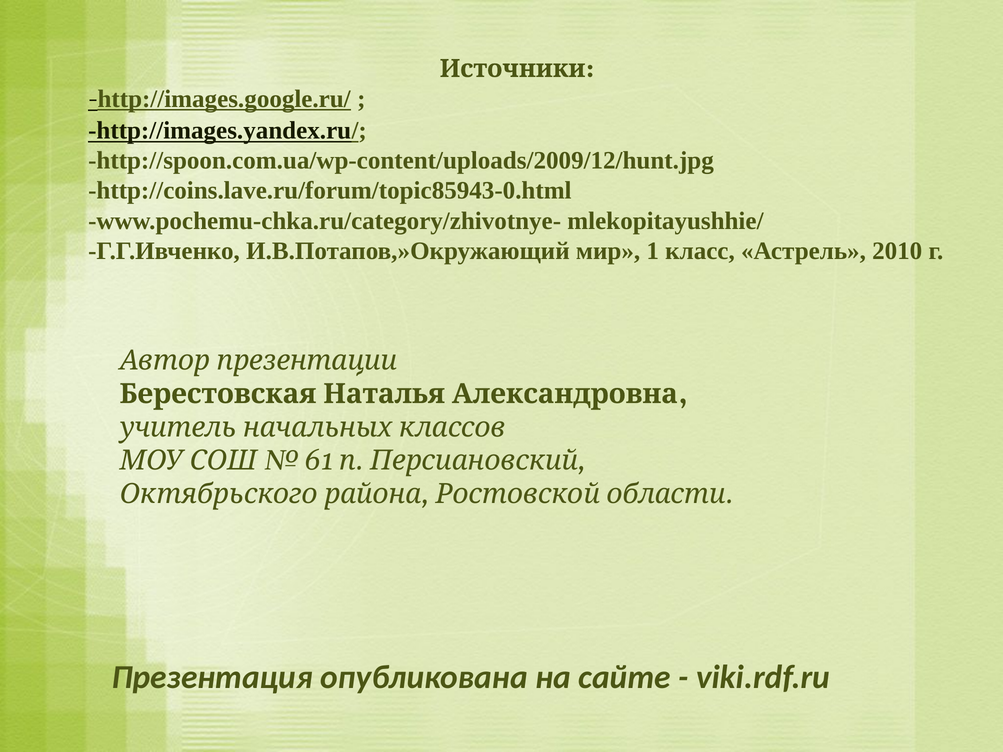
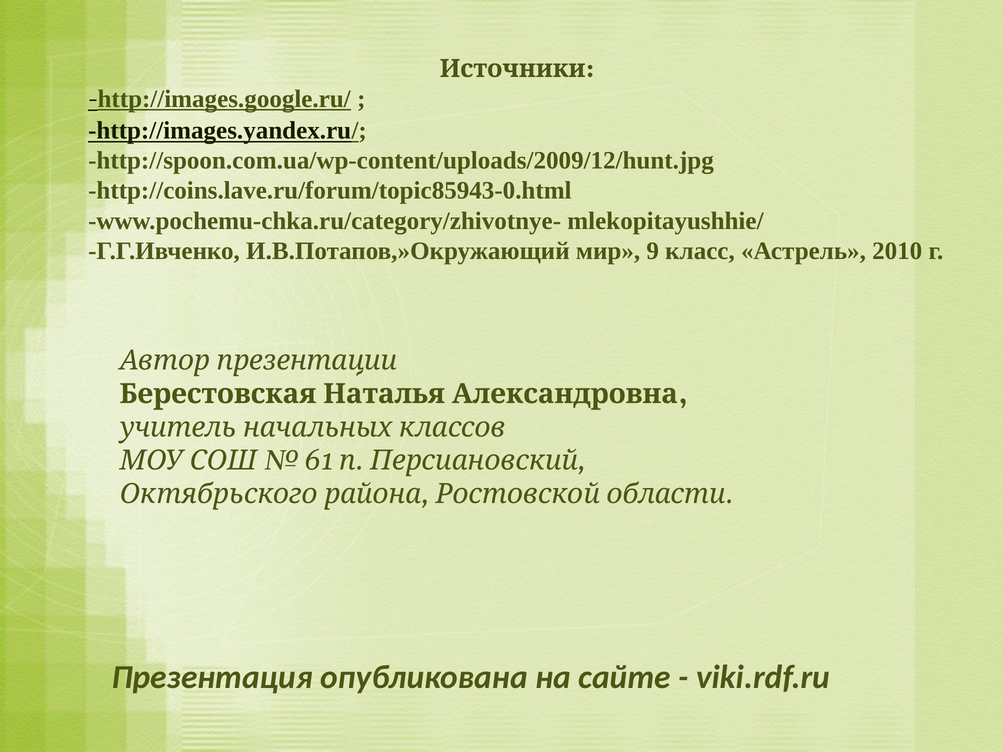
1: 1 -> 9 (653, 251)
